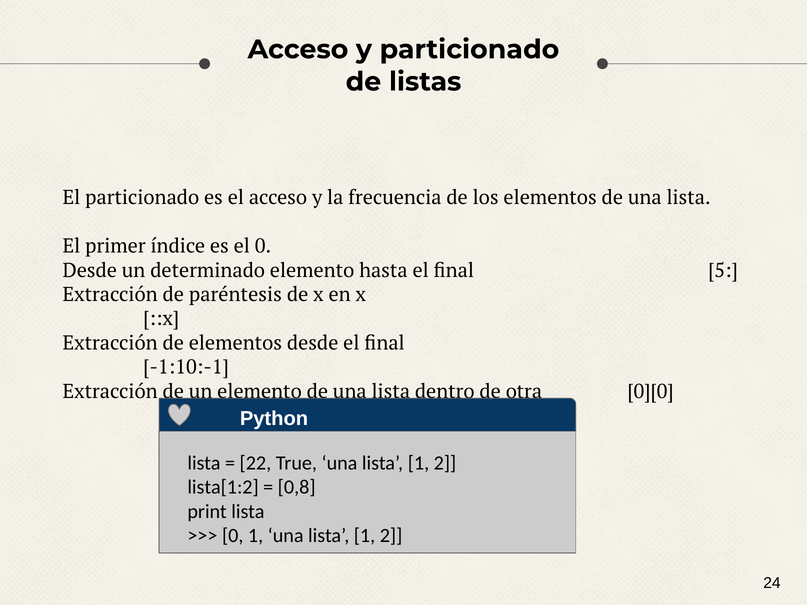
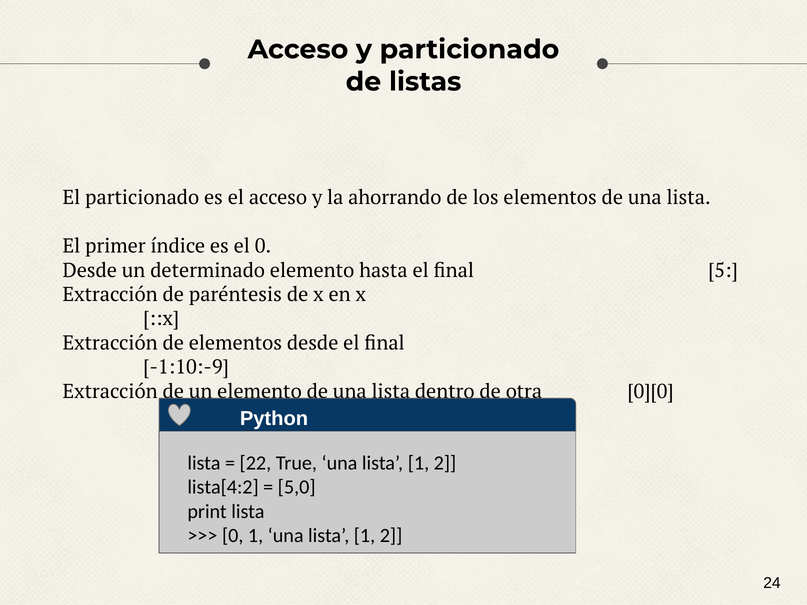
frecuencia: frecuencia -> ahorrando (395, 198)
-1:10:-1: -1:10:-1 -> -1:10:-9 (186, 367)
lista[1:2: lista[1:2 -> lista[4:2 (223, 488)
0,8: 0,8 -> 5,0 (297, 488)
